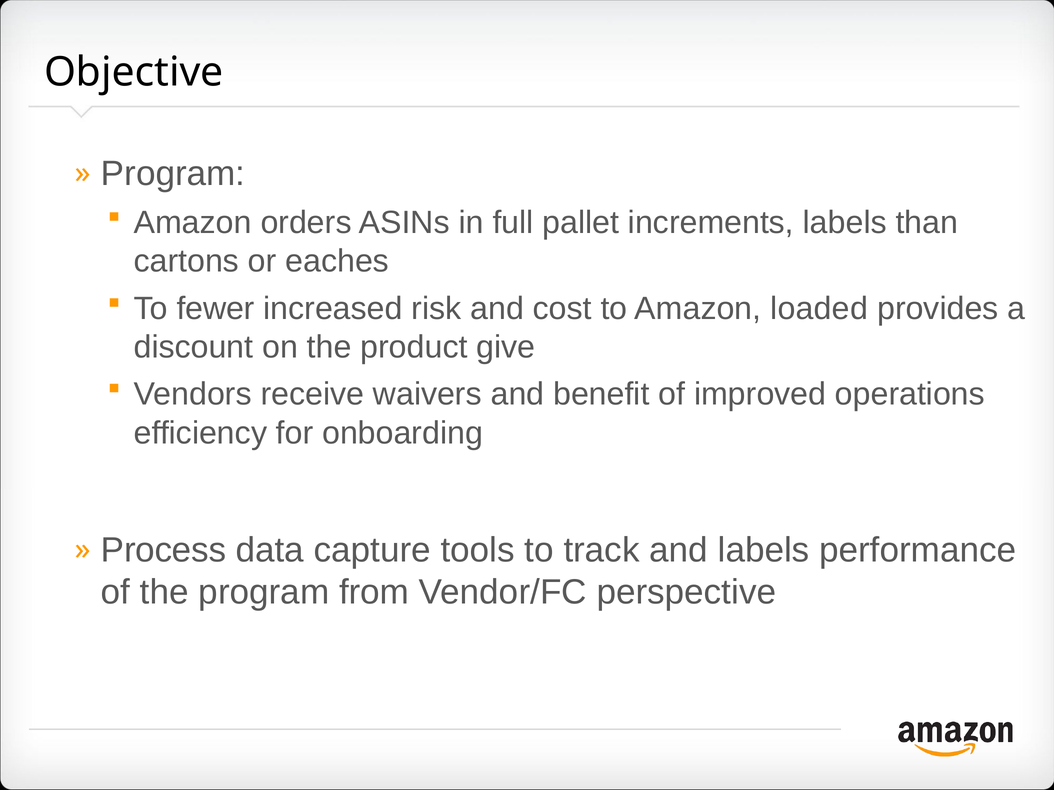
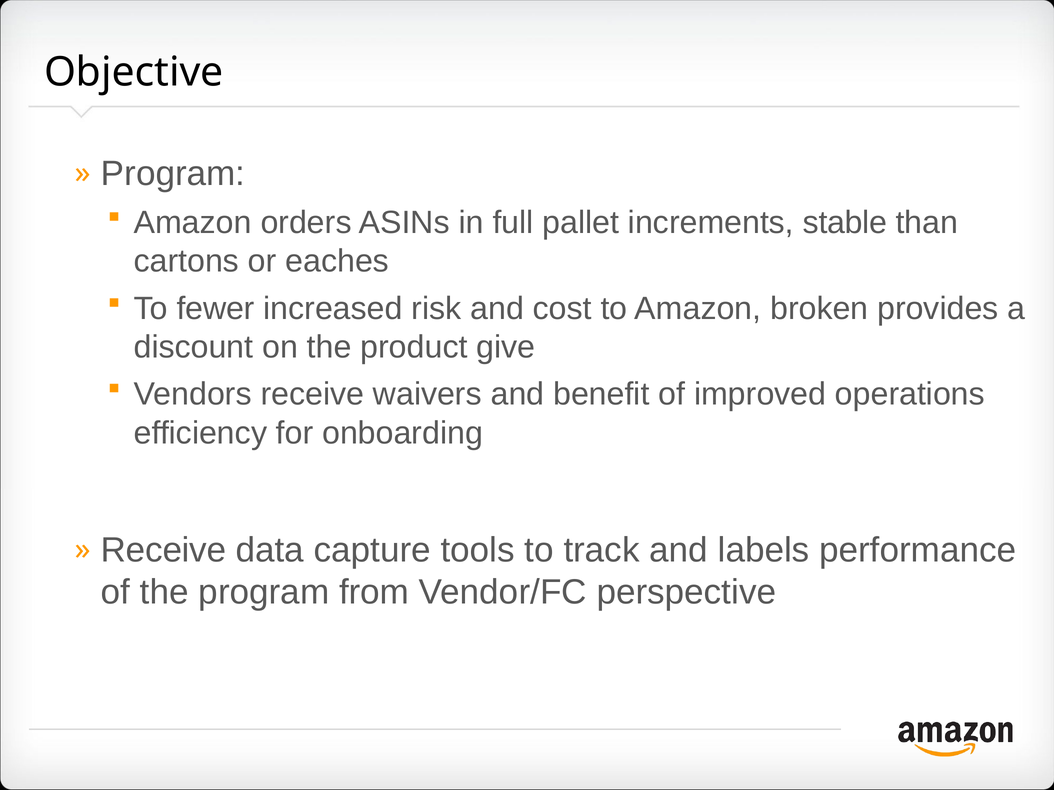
increments labels: labels -> stable (845, 223)
loaded: loaded -> broken (819, 309)
Process: Process -> Receive (164, 550)
